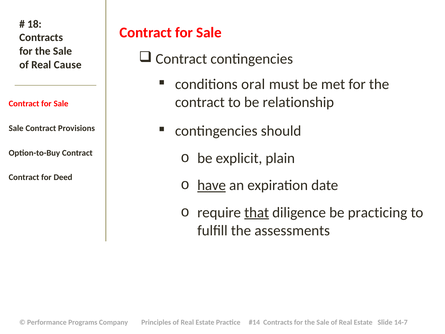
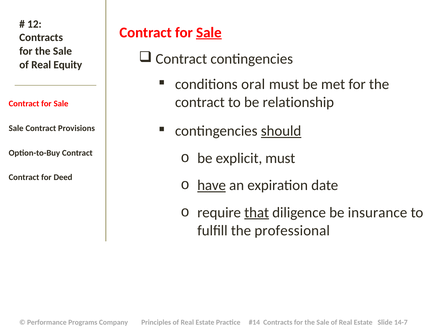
18: 18 -> 12 (34, 24)
Sale underline: none -> present (209, 32)
Cause: Cause -> Equity (68, 65)
should underline: none -> present (281, 131)
explicit plain: plain -> must (280, 158)
practicing: practicing -> insurance (378, 212)
assessments: assessments -> professional (292, 230)
